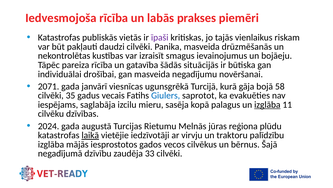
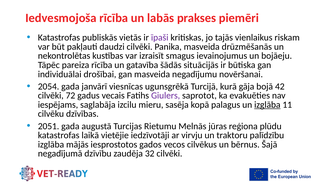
2071: 2071 -> 2054 (49, 86)
58: 58 -> 42 (280, 86)
35: 35 -> 72 (70, 95)
Giulers colour: blue -> purple (166, 95)
2024: 2024 -> 2051 (49, 126)
laikā underline: present -> none (90, 135)
33: 33 -> 32 (150, 153)
